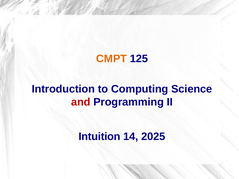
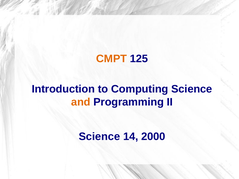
and colour: red -> orange (81, 102)
Intuition: Intuition -> Science (99, 137)
2025: 2025 -> 2000 (153, 137)
